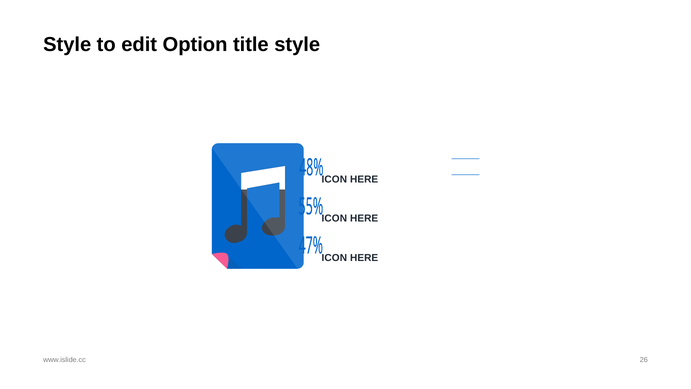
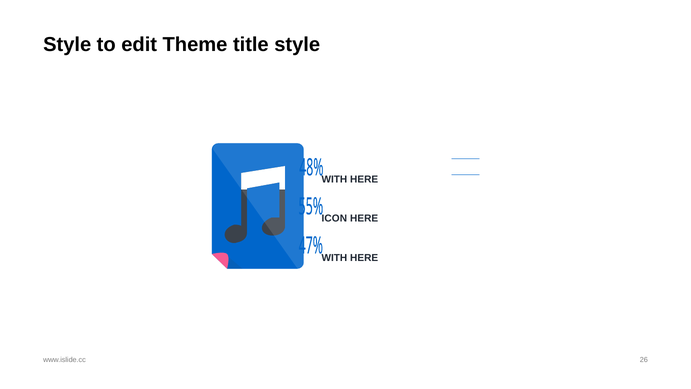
Option: Option -> Theme (195, 45)
ICON: ICON -> WITH (334, 179)
ICON: ICON -> WITH (334, 258)
